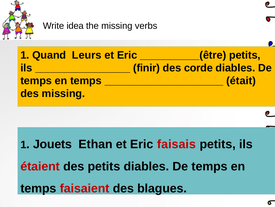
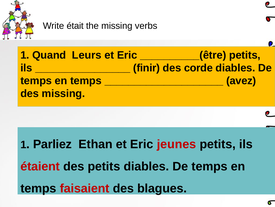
idea: idea -> était (75, 26)
était: était -> avez (241, 81)
Jouets: Jouets -> Parliez (53, 144)
faisais: faisais -> jeunes (177, 144)
